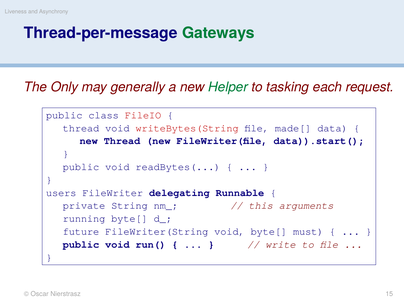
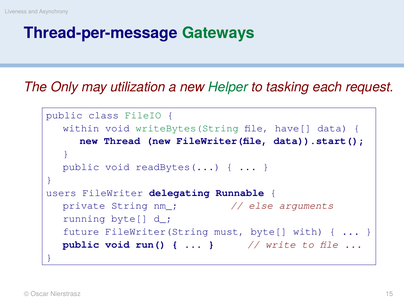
generally: generally -> utilization (138, 87)
FileIO colour: red -> green (143, 115)
thread: thread -> within (81, 128)
writeBytes(String colour: red -> green (187, 128)
made[: made[ -> have[ (293, 128)
this: this -> else (261, 206)
FileWriter(String void: void -> must (229, 231)
must: must -> with (308, 231)
